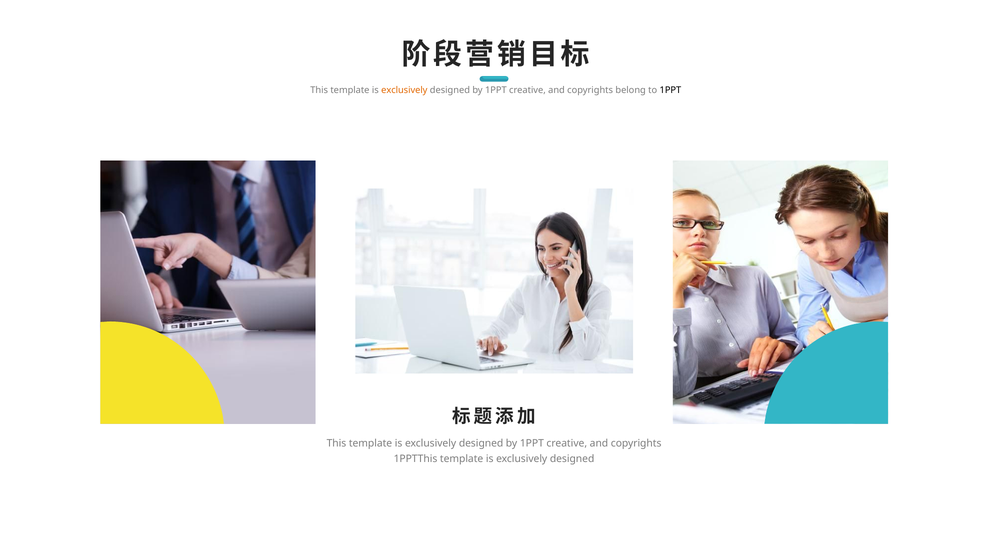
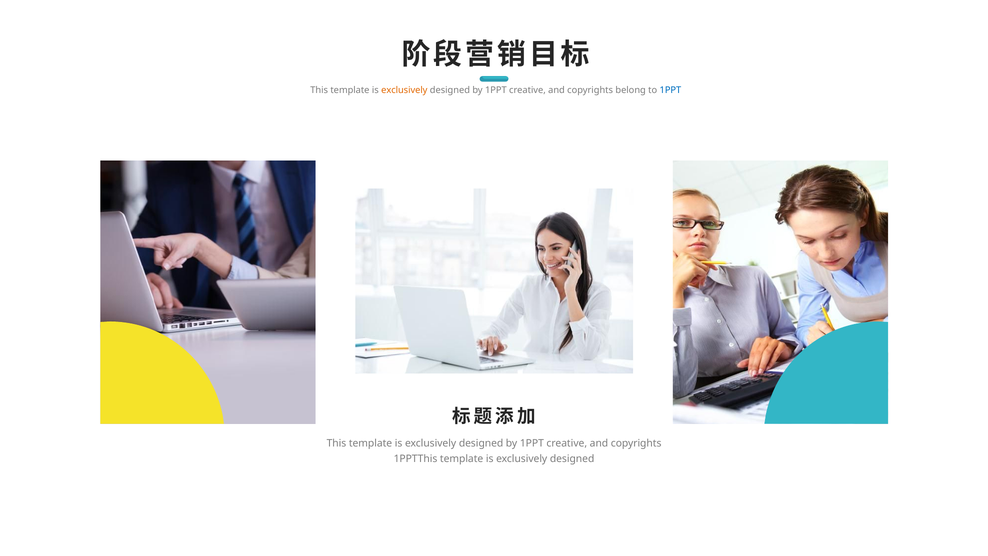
1PPT colour: black -> blue (670, 90)
